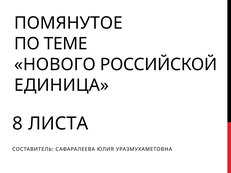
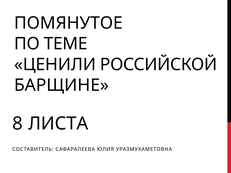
НОВОГО: НОВОГО -> ЦЕНИЛИ (55, 65)
ЕДИНИЦА: ЕДИНИЦА -> БАРЩИНЕ (62, 85)
